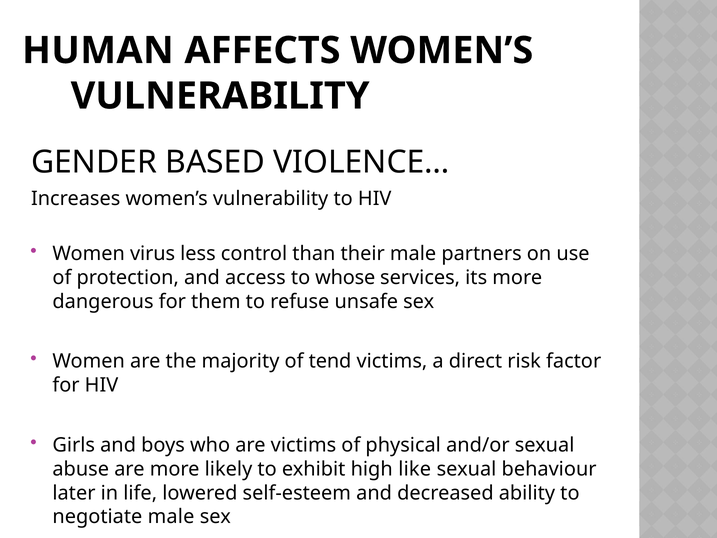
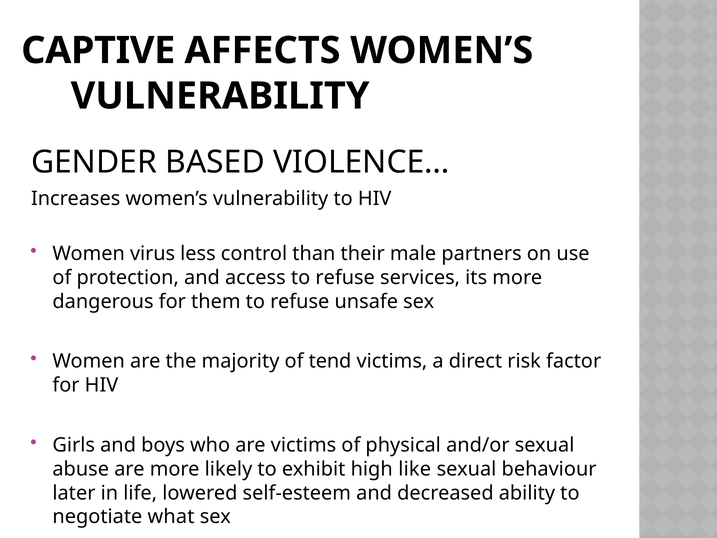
HUMAN: HUMAN -> CAPTIVE (98, 51)
access to whose: whose -> refuse (345, 277)
negotiate male: male -> what (171, 517)
